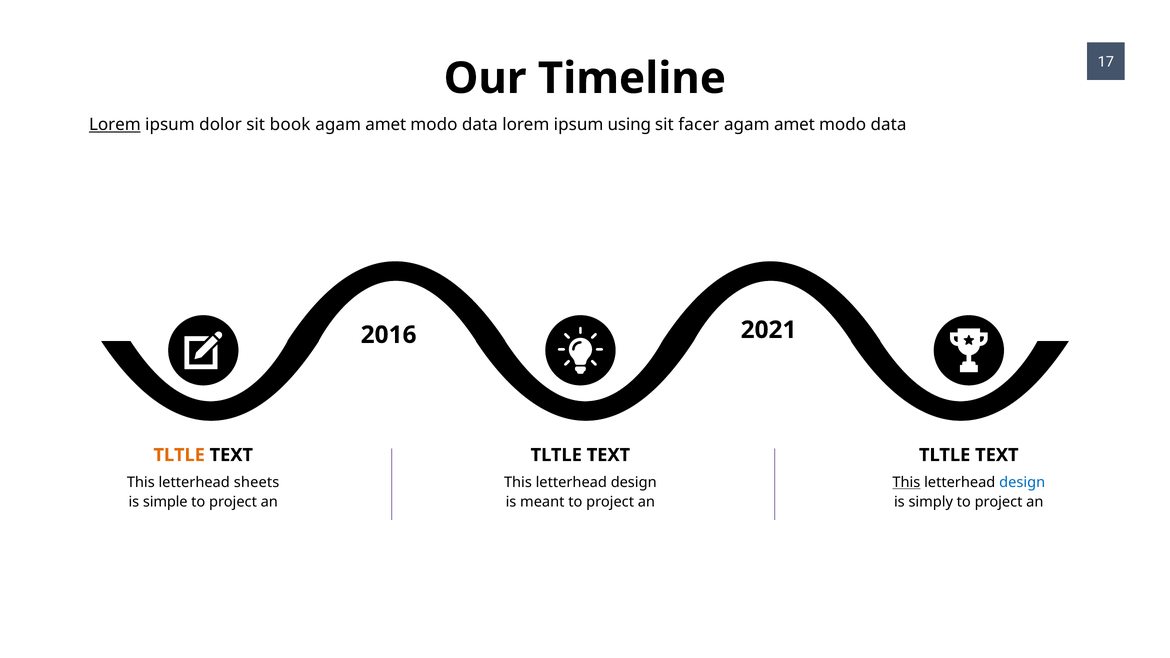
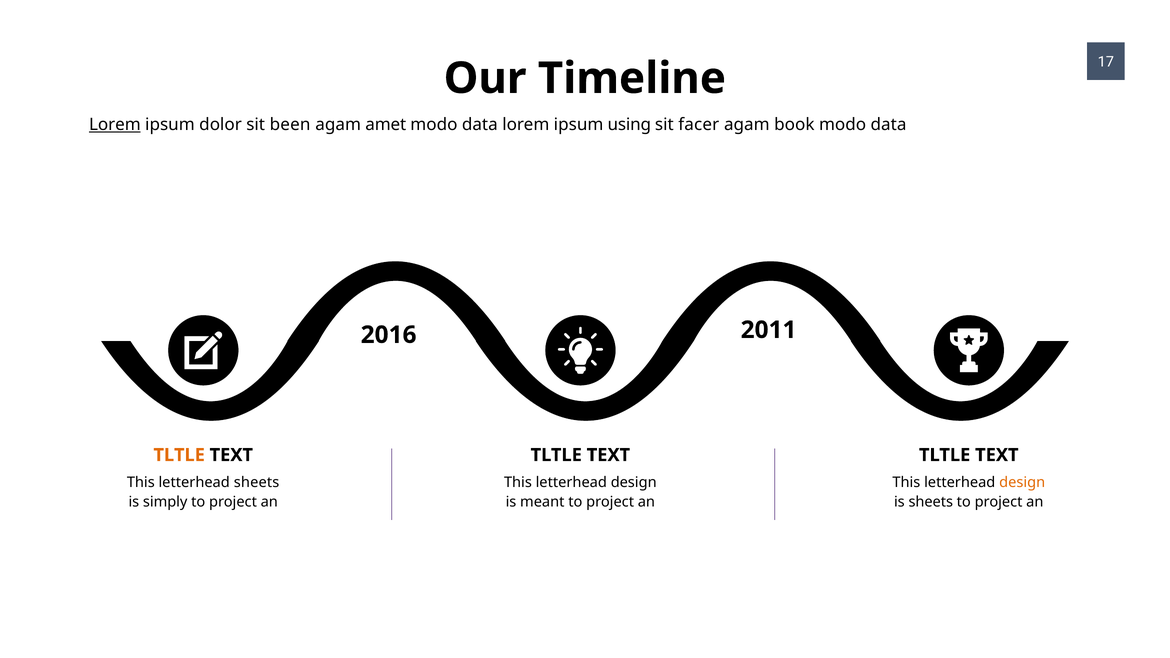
book: book -> been (290, 125)
amet: amet -> book (794, 125)
2021: 2021 -> 2011 (769, 330)
This underline: present -> none (906, 483)
design colour: blue -> orange (1022, 483)
simple: simple -> simply (165, 502)
is simply: simply -> sheets (931, 502)
